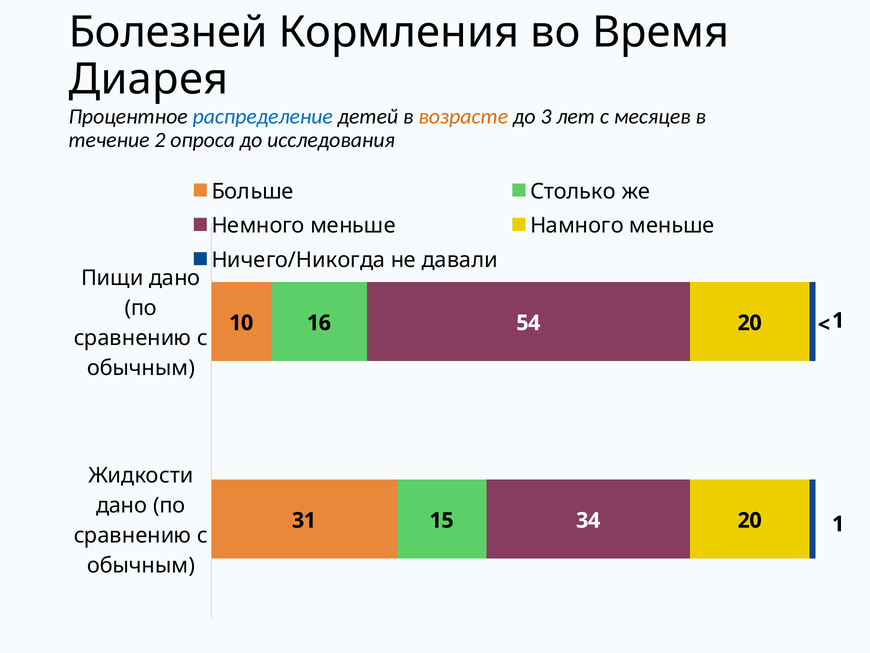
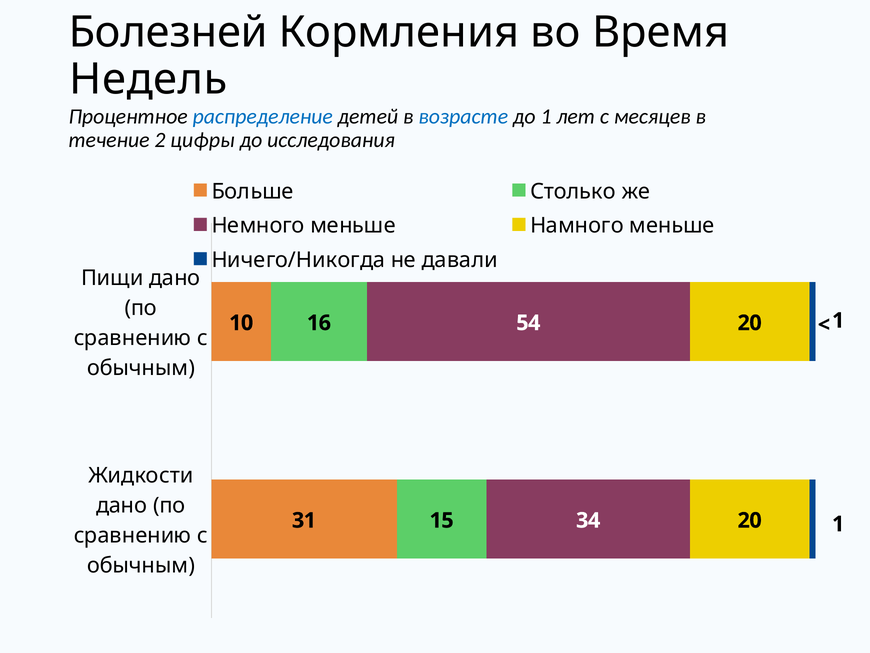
Диарея: Диарея -> Недель (148, 79)
возрасте colour: orange -> blue (463, 116)
до 3: 3 -> 1 (546, 116)
опроса: опроса -> цифры (203, 140)
